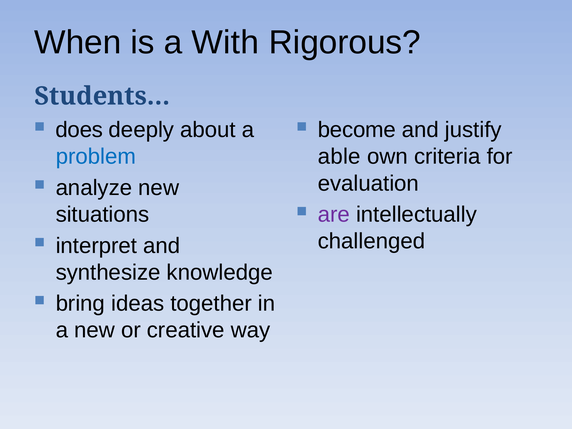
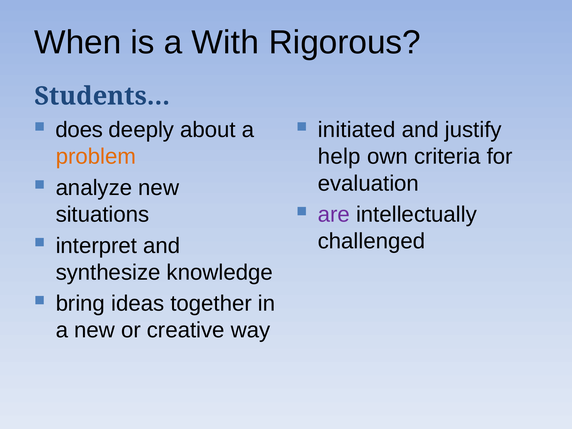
become: become -> initiated (357, 130)
problem colour: blue -> orange (96, 157)
able: able -> help (339, 157)
